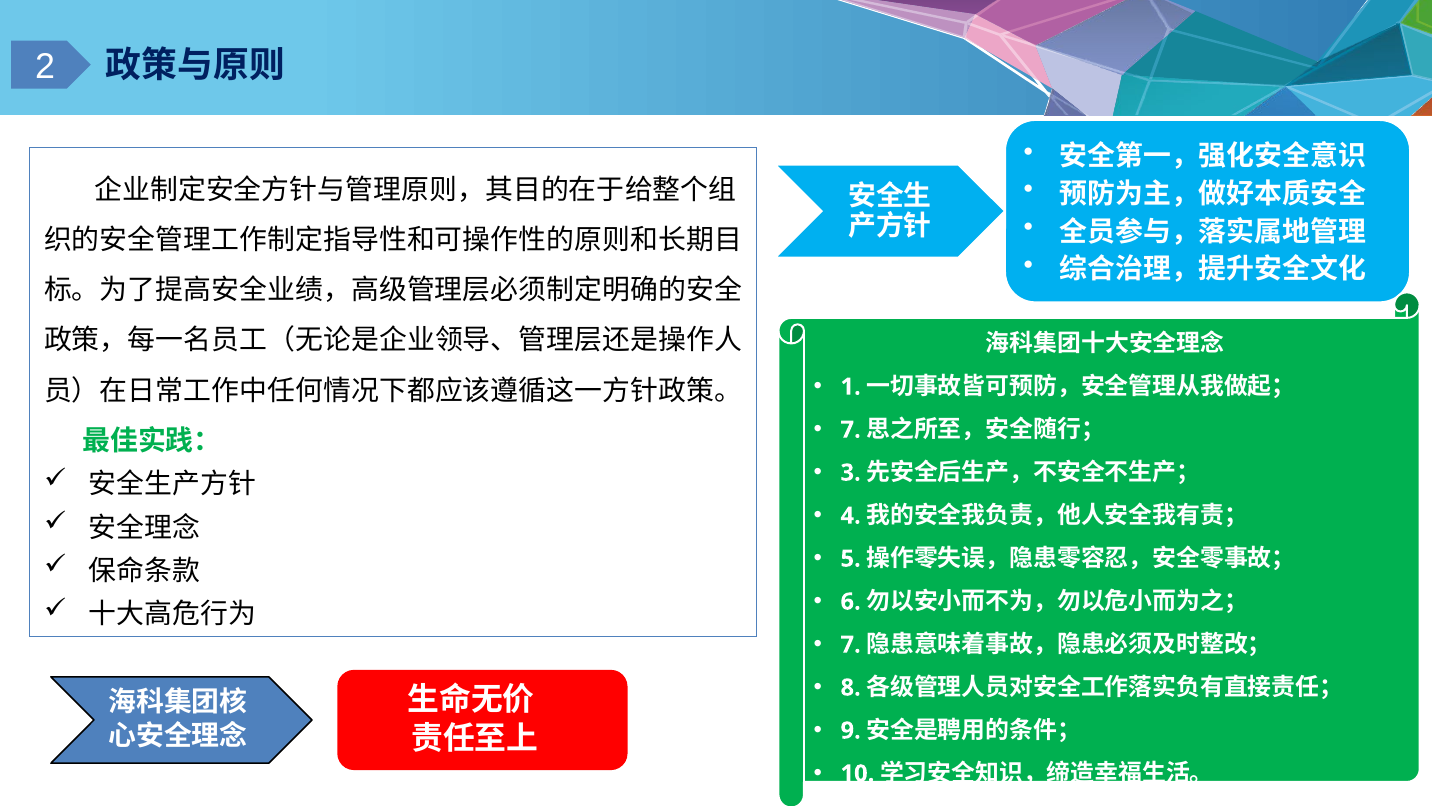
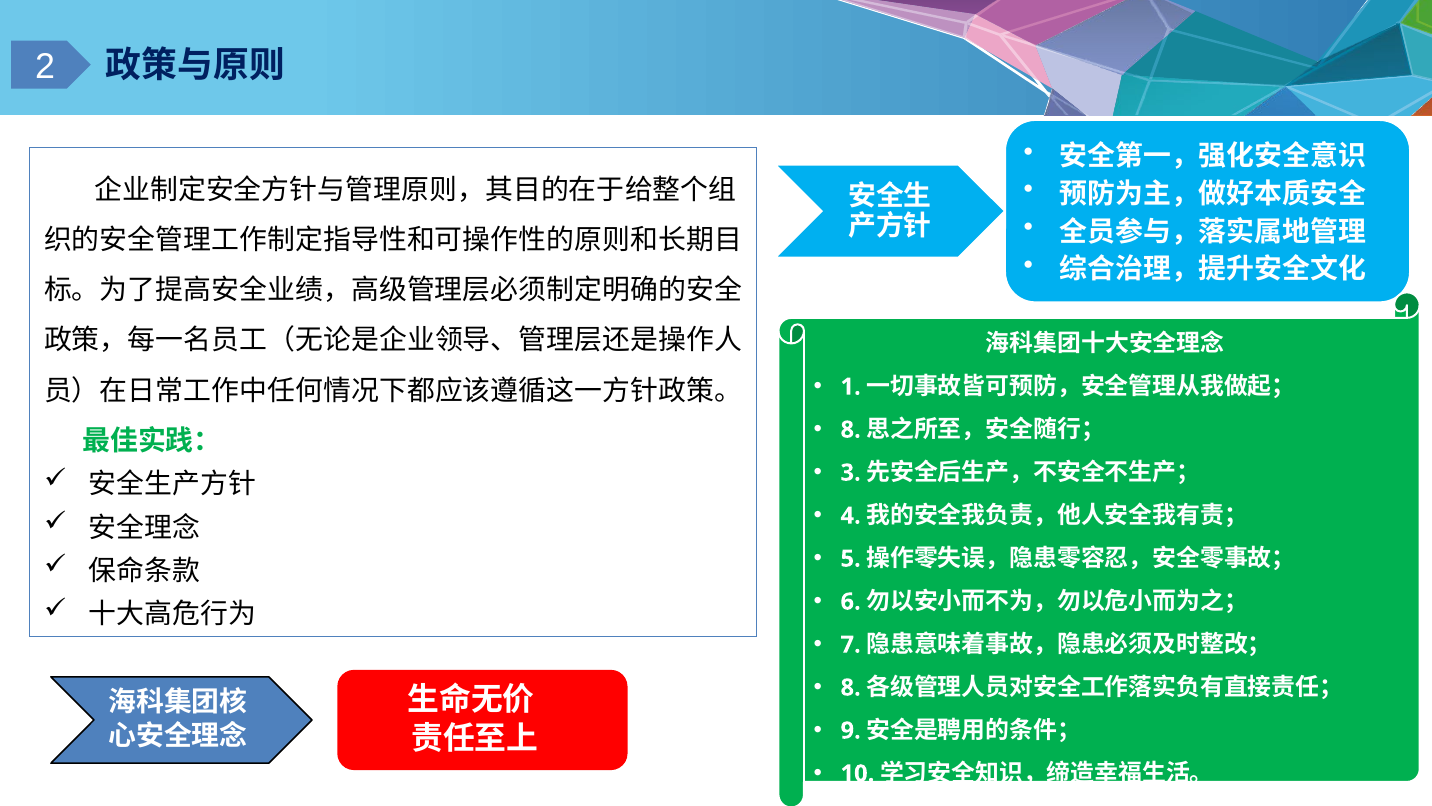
7: 7 -> 8 (851, 430)
